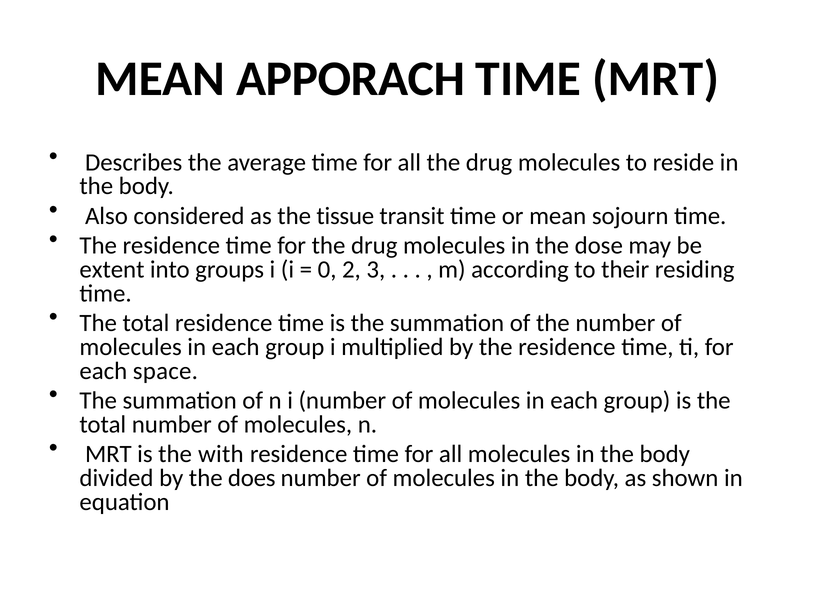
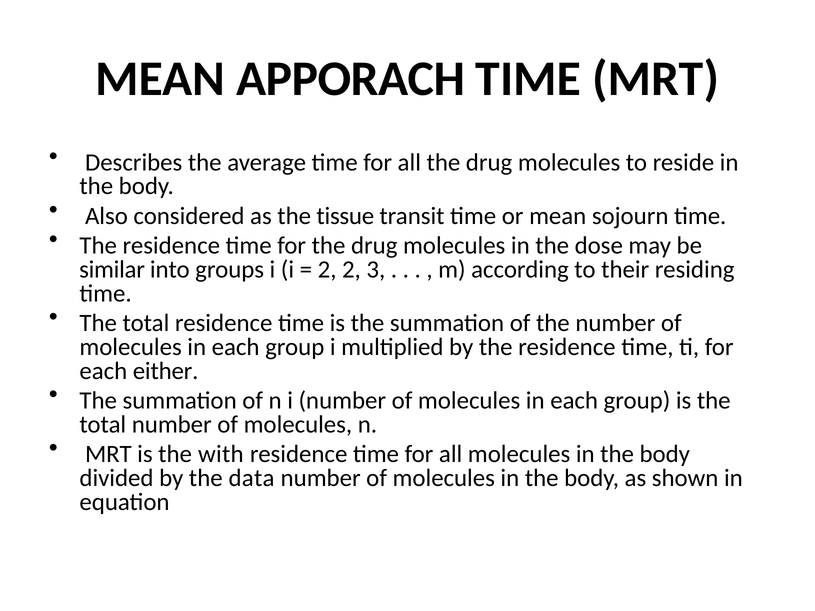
extent: extent -> similar (112, 270)
0: 0 -> 2 (327, 270)
space: space -> either (166, 371)
does: does -> data (252, 478)
